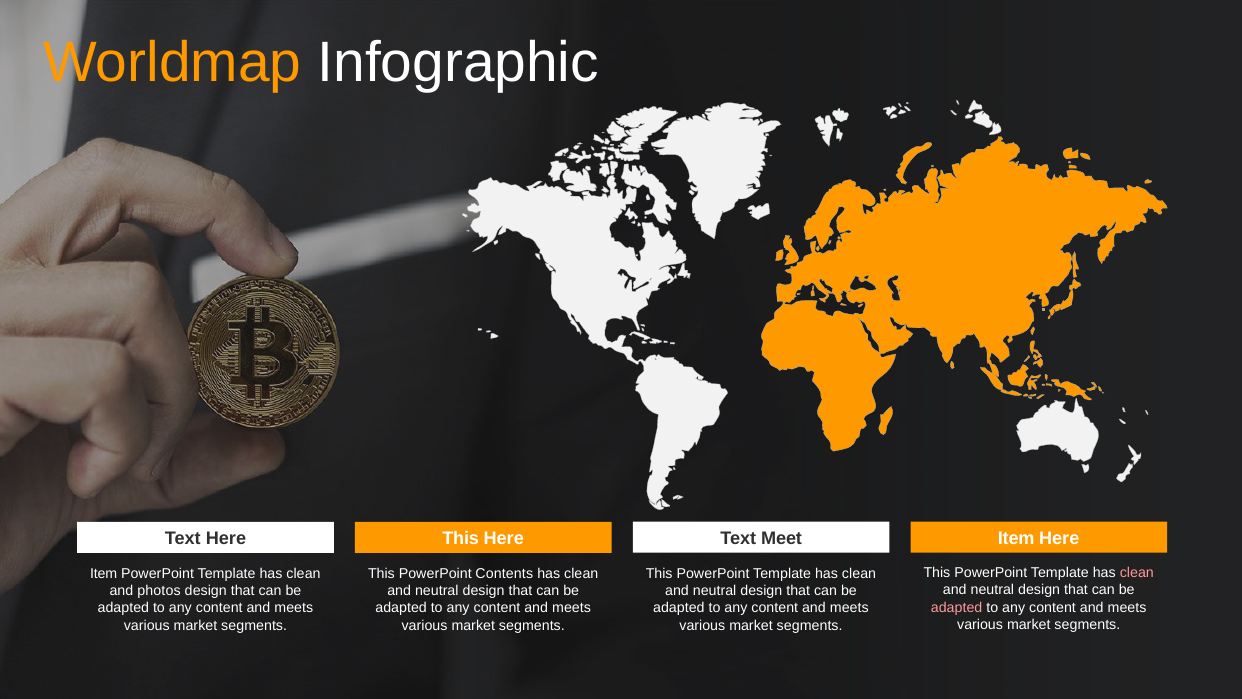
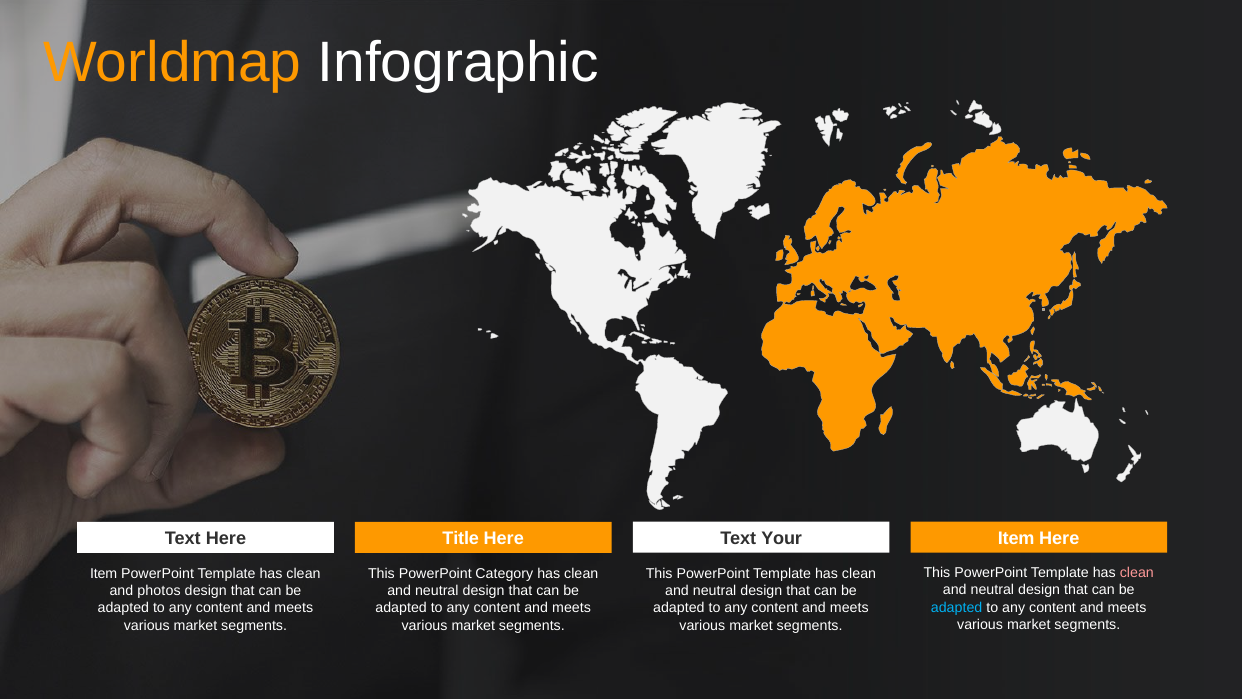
Meet: Meet -> Your (782, 538)
This: This -> Title (461, 538)
Contents: Contents -> Category (504, 574)
adapted colour: pink -> light blue (957, 607)
